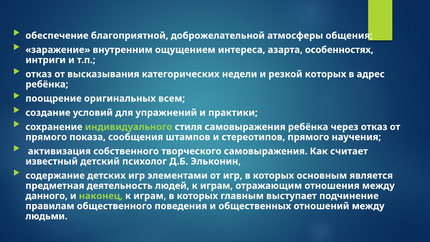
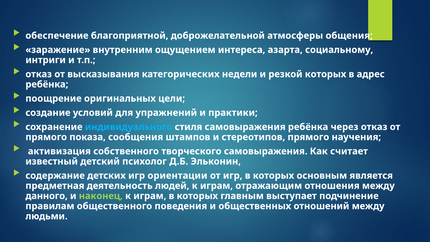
особенностях: особенностях -> социальному (339, 50)
всем: всем -> цели (172, 98)
индивидуального colour: light green -> light blue (129, 127)
элементами: элементами -> ориентации (177, 176)
